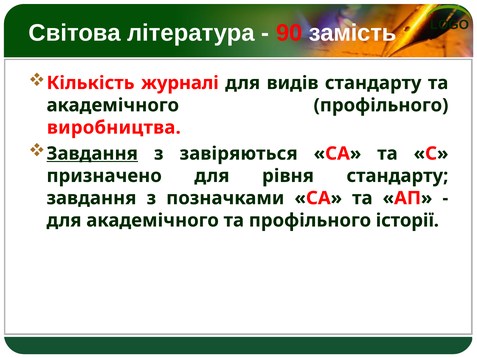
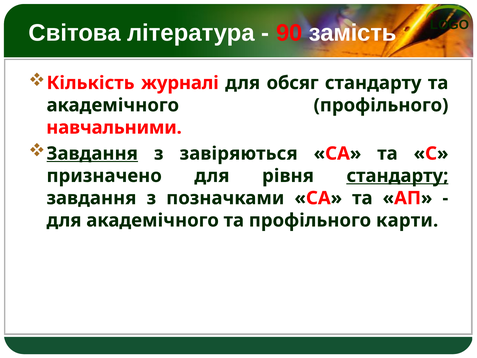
видів: видів -> обсяг (293, 83)
виробництва: виробництва -> навчальними (114, 127)
стандарту underline: none -> present (397, 176)
історії: історії -> карти (407, 220)
